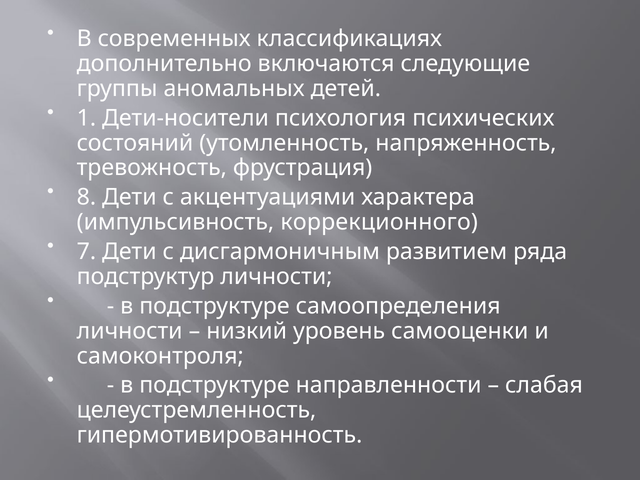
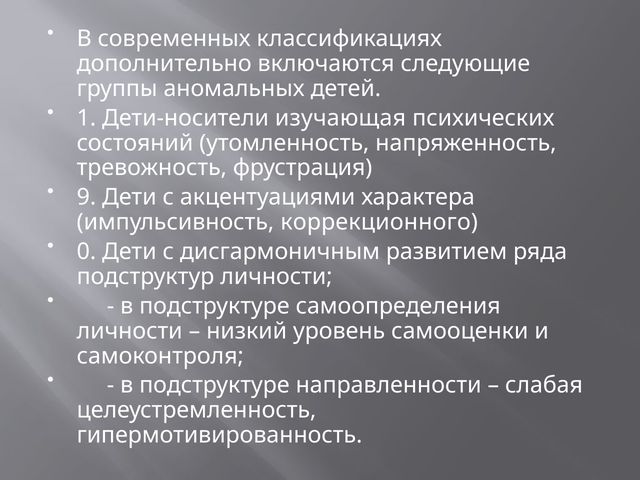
психология: психология -> изучающая (340, 118)
8: 8 -> 9 (86, 197)
7: 7 -> 0 (86, 252)
